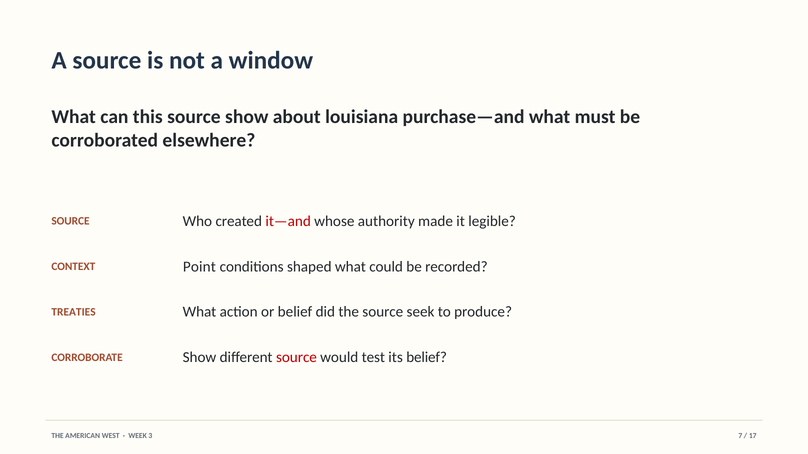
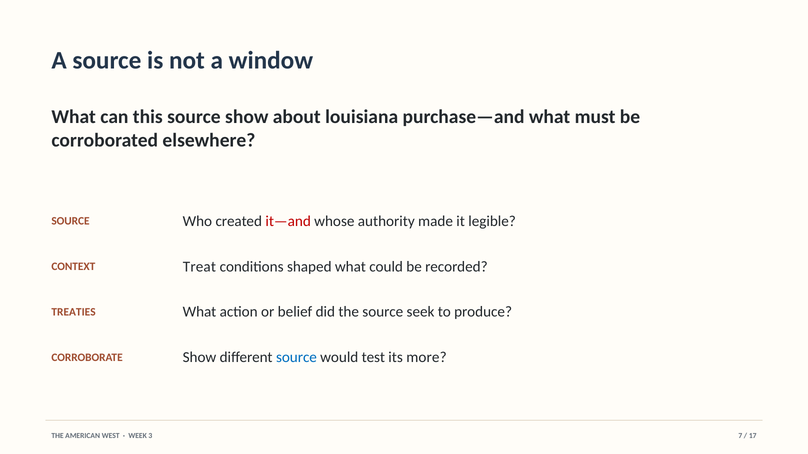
Point: Point -> Treat (199, 267)
source colour: red -> blue (296, 358)
its belief: belief -> more (426, 358)
